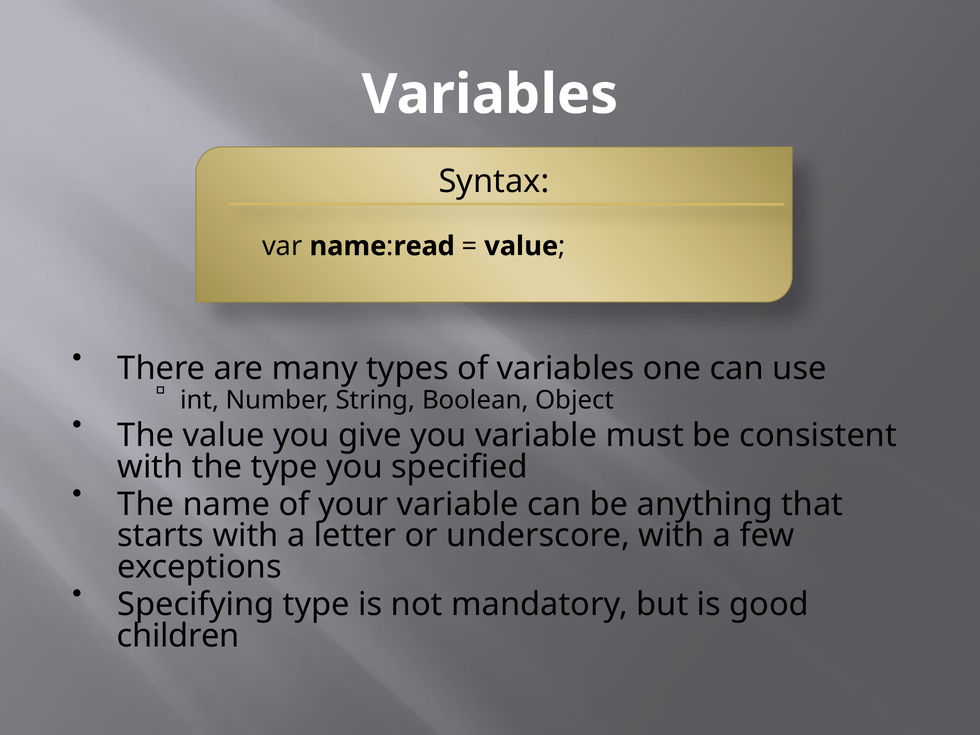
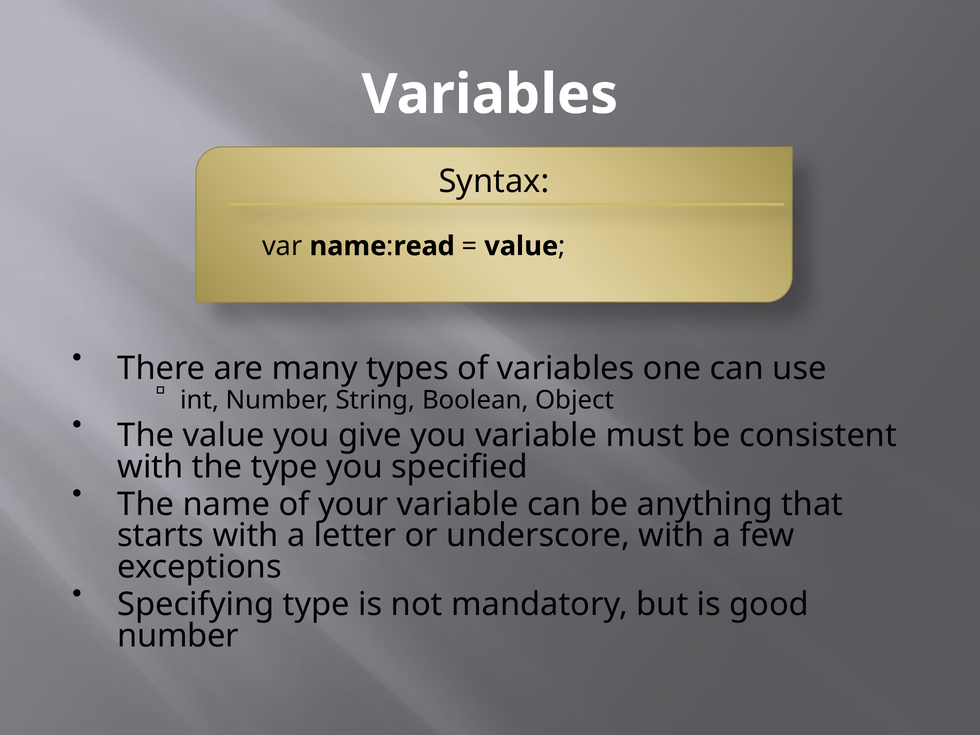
children: children -> number (178, 636)
